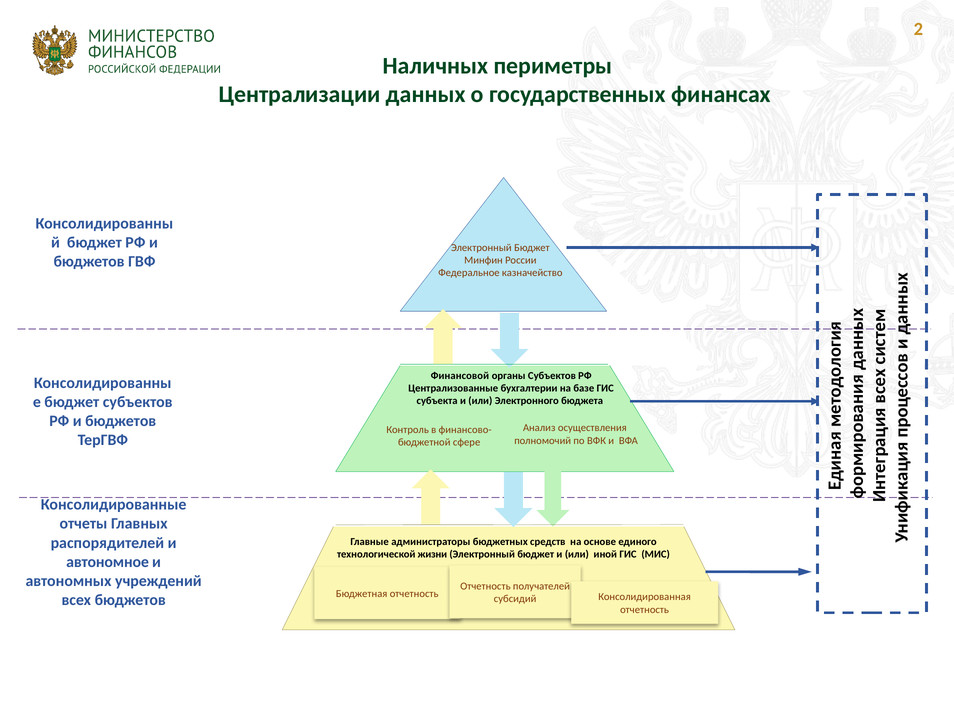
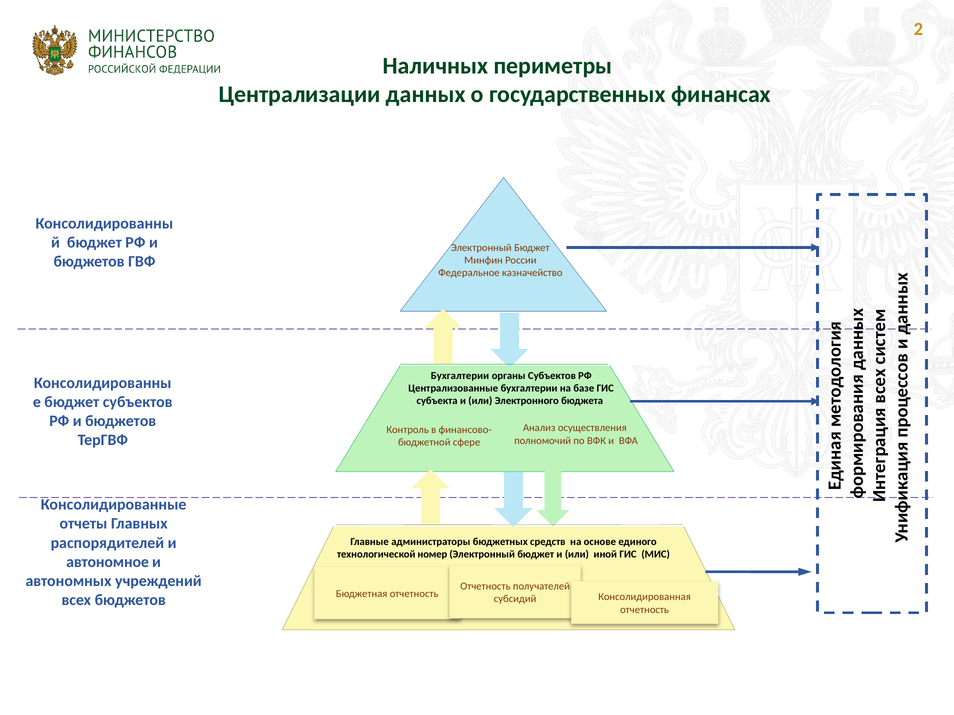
Финансовой: Финансовой -> Бухгалтерии (460, 376)
жизни: жизни -> номер (432, 555)
